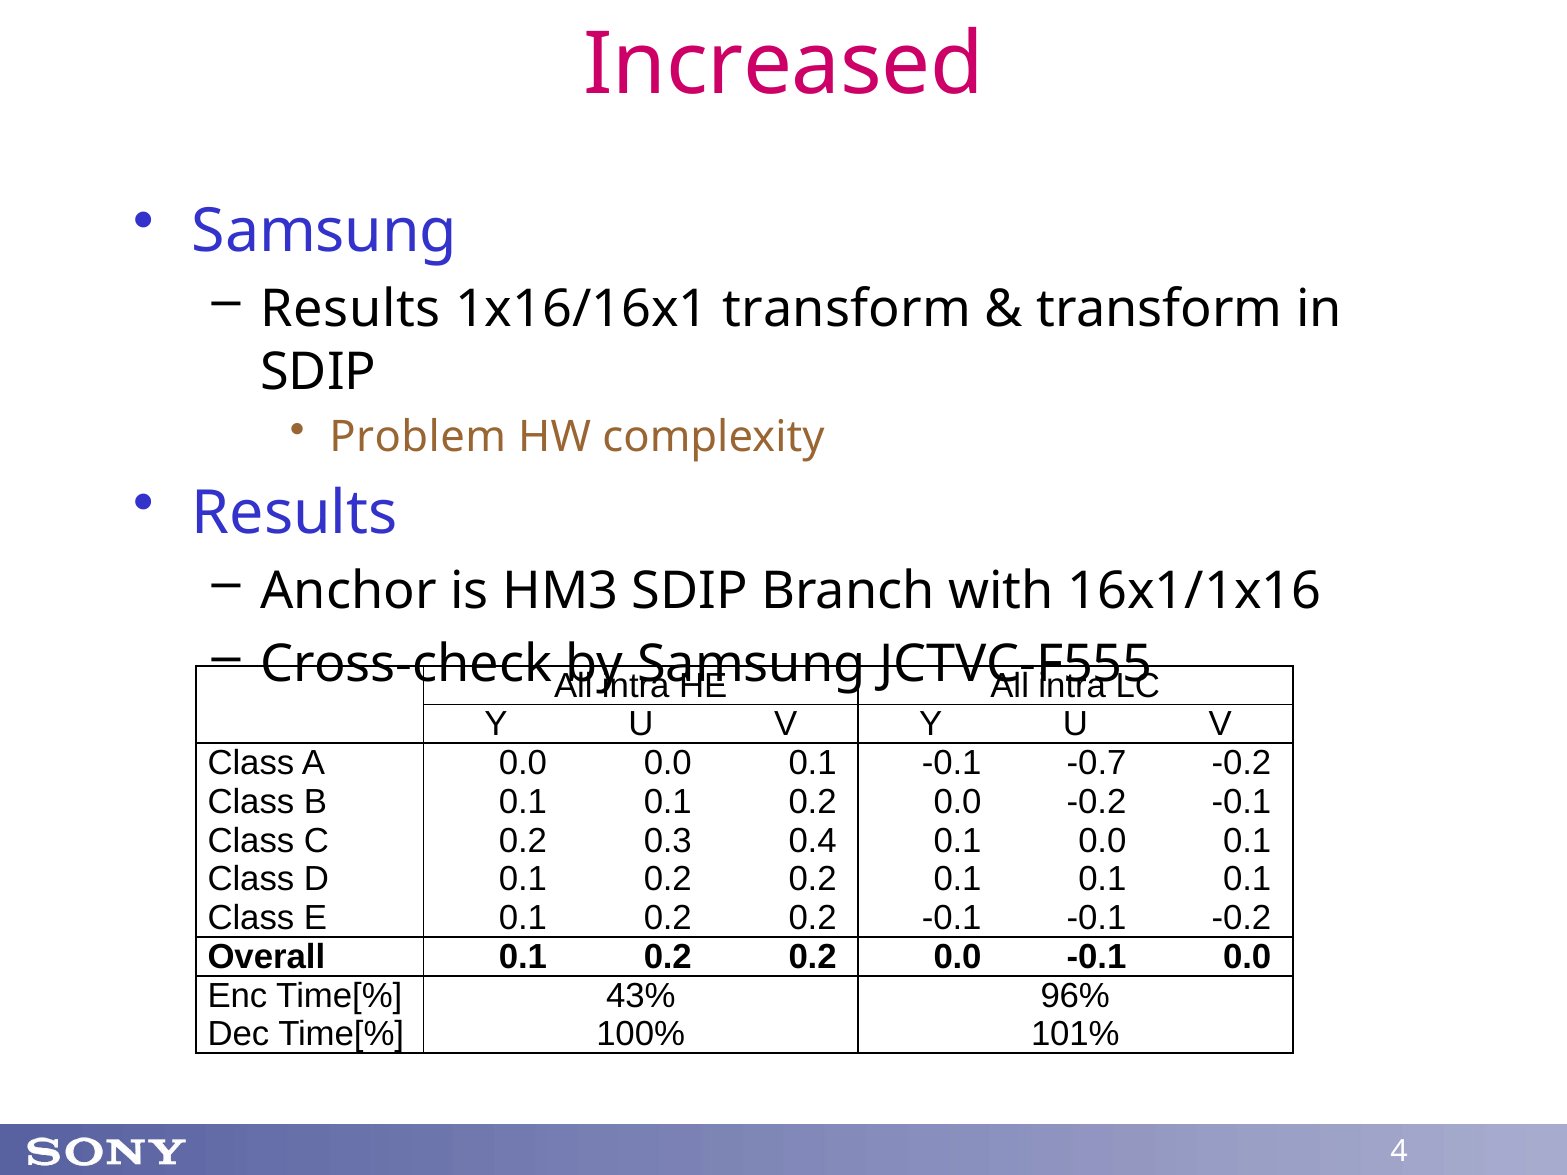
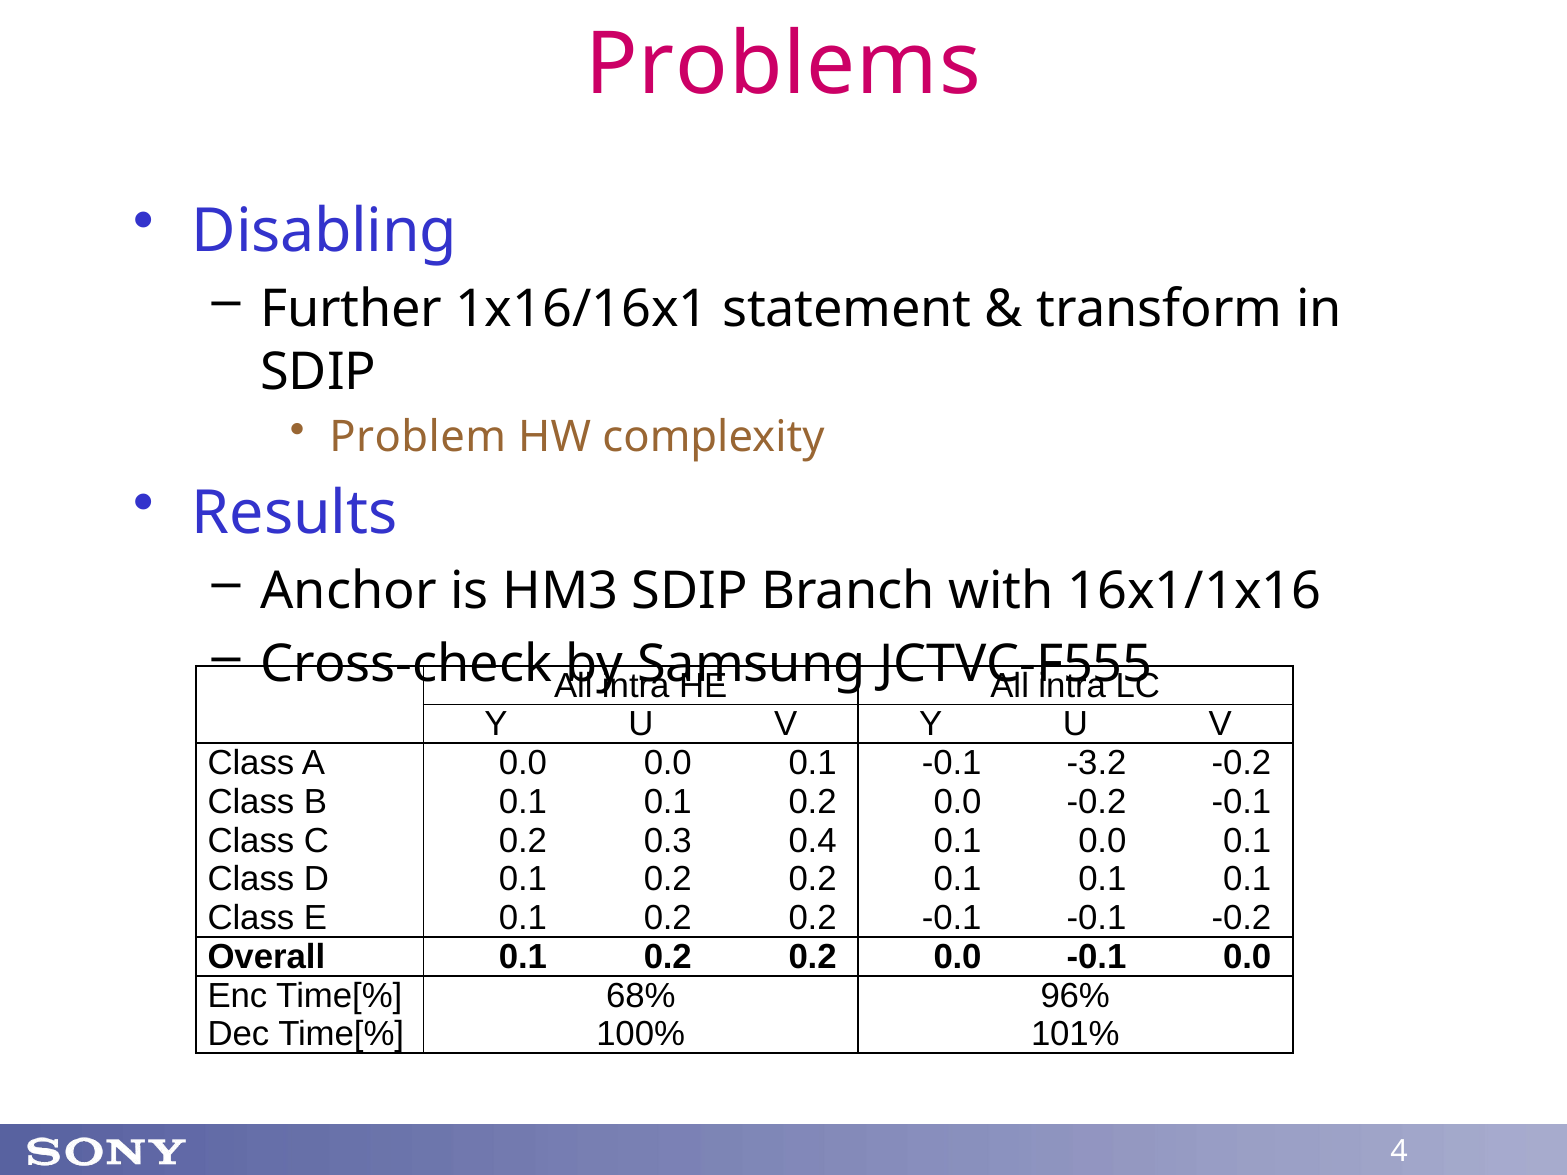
Increased: Increased -> Problems (783, 65)
Samsung: Samsung -> Disabling (325, 231)
Results: Results -> Further (351, 309)
1x16/16x1 transform: transform -> statement (847, 309)
-0.7: -0.7 -> -3.2 (1097, 763)
43%: 43% -> 68% (641, 996)
